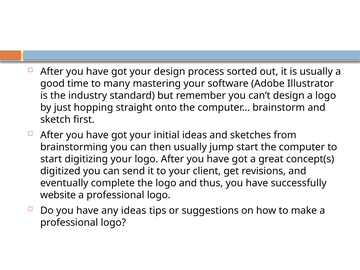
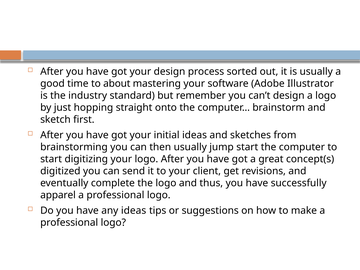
many: many -> about (117, 83)
website: website -> apparel (58, 195)
